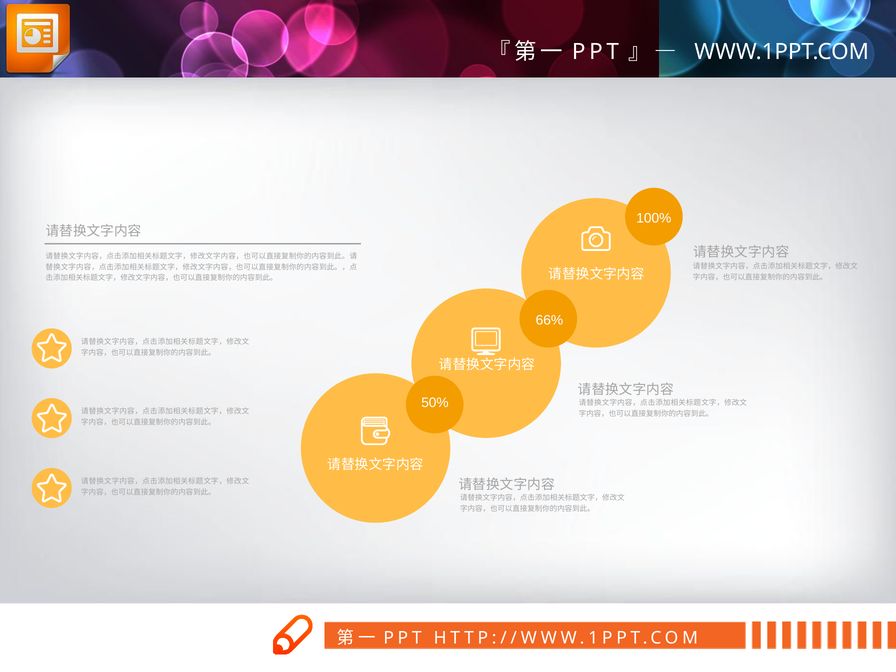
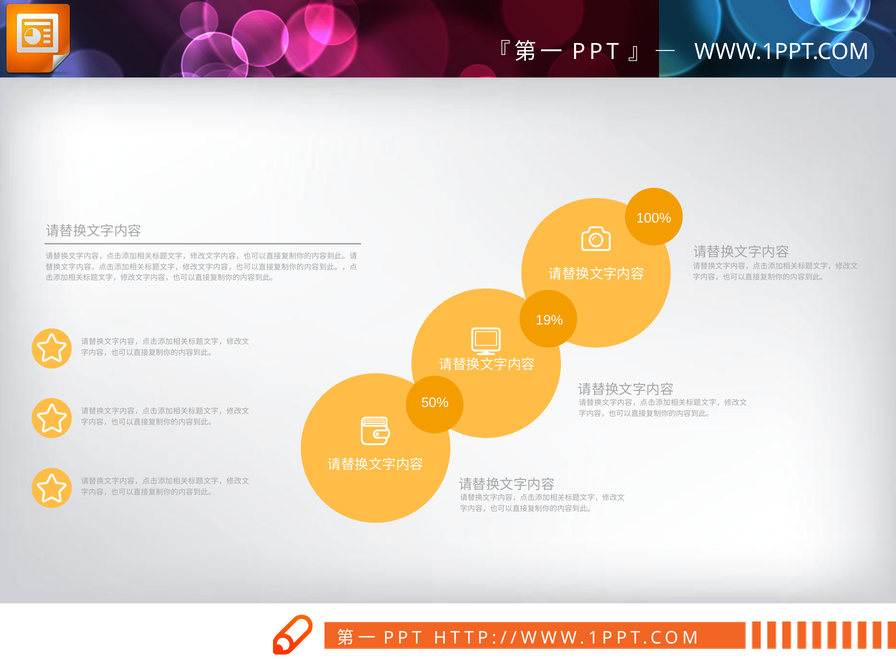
66%: 66% -> 19% (549, 320)
